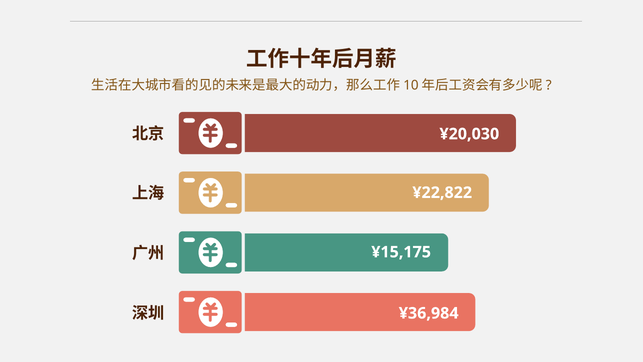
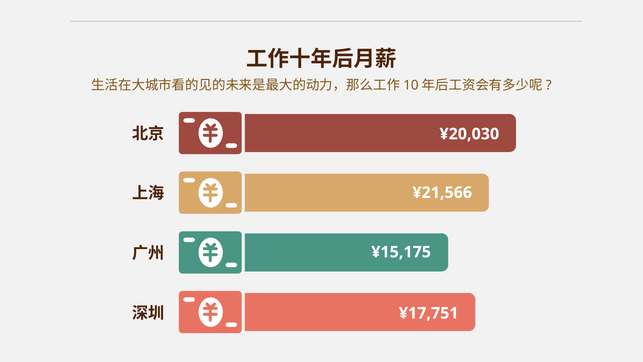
¥22,822: ¥22,822 -> ¥21,566 (442, 192)
¥36,984: ¥36,984 -> ¥17,751 (429, 313)
